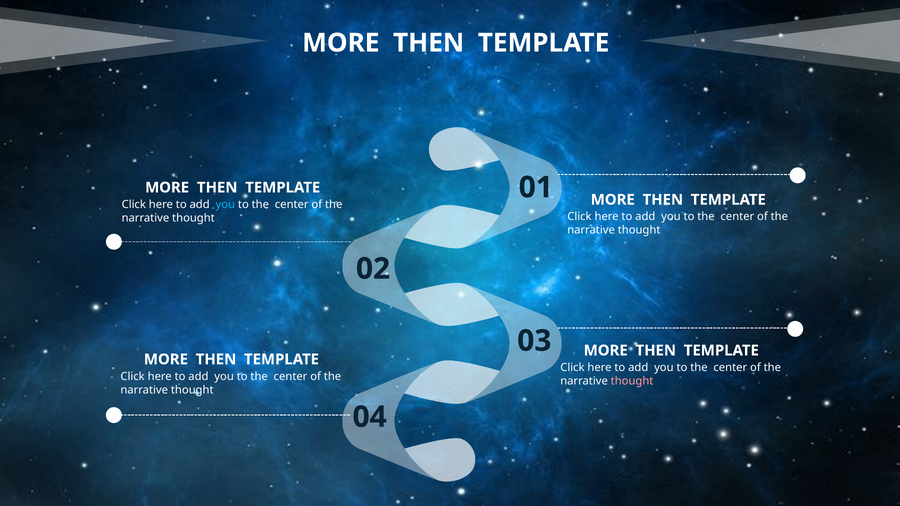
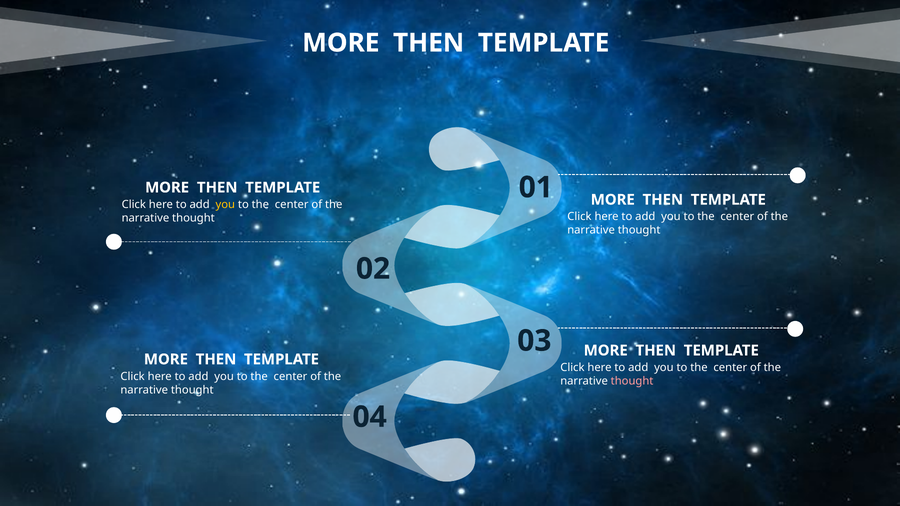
you colour: light blue -> yellow (225, 205)
